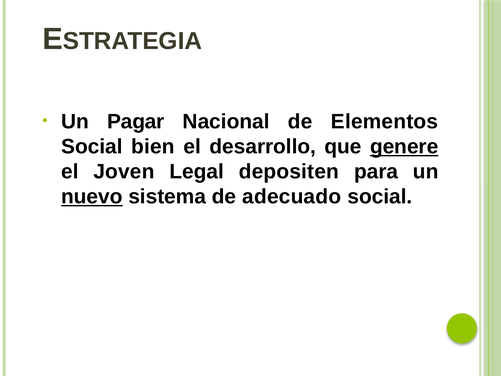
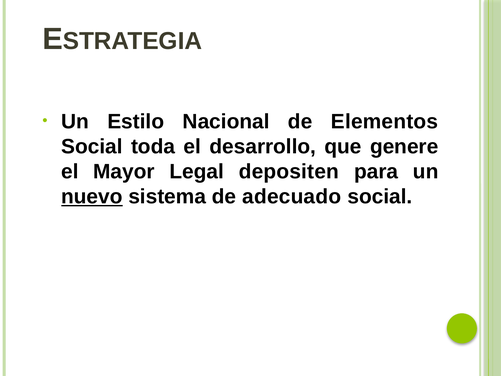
Pagar: Pagar -> Estilo (136, 121)
bien: bien -> toda (153, 147)
genere underline: present -> none (404, 147)
Joven: Joven -> Mayor (124, 172)
